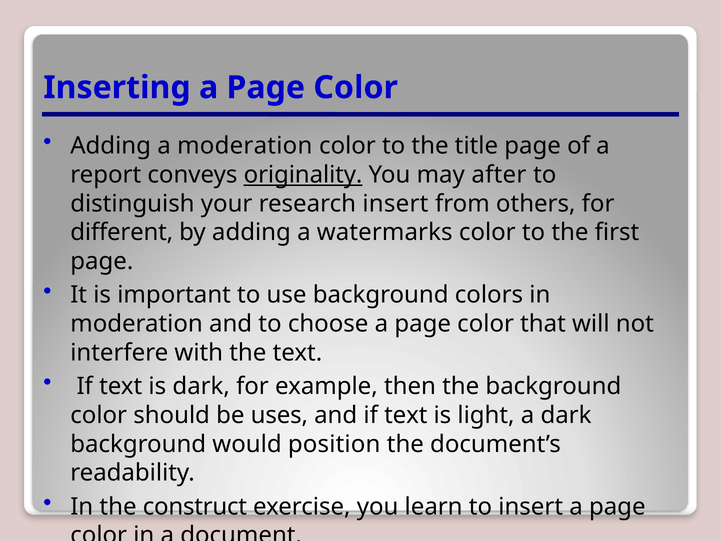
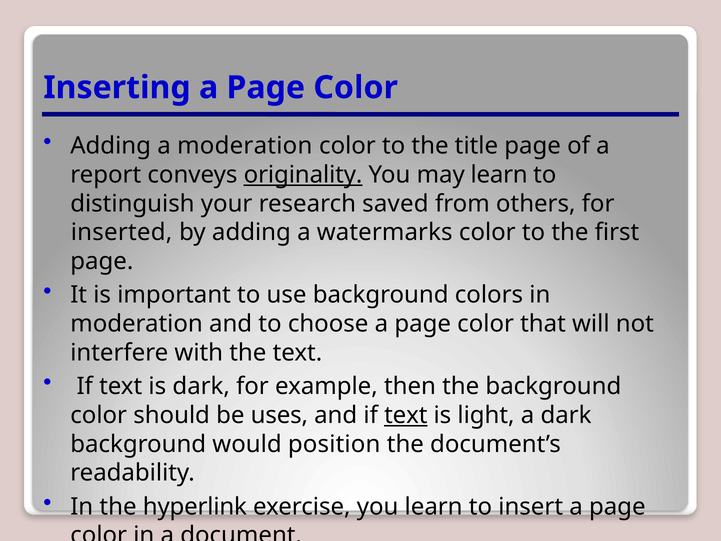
may after: after -> learn (499, 175)
research insert: insert -> saved (395, 204)
different: different -> inserted (122, 232)
text underline: none -> present (406, 415)
construct: construct -> hyperlink (195, 506)
